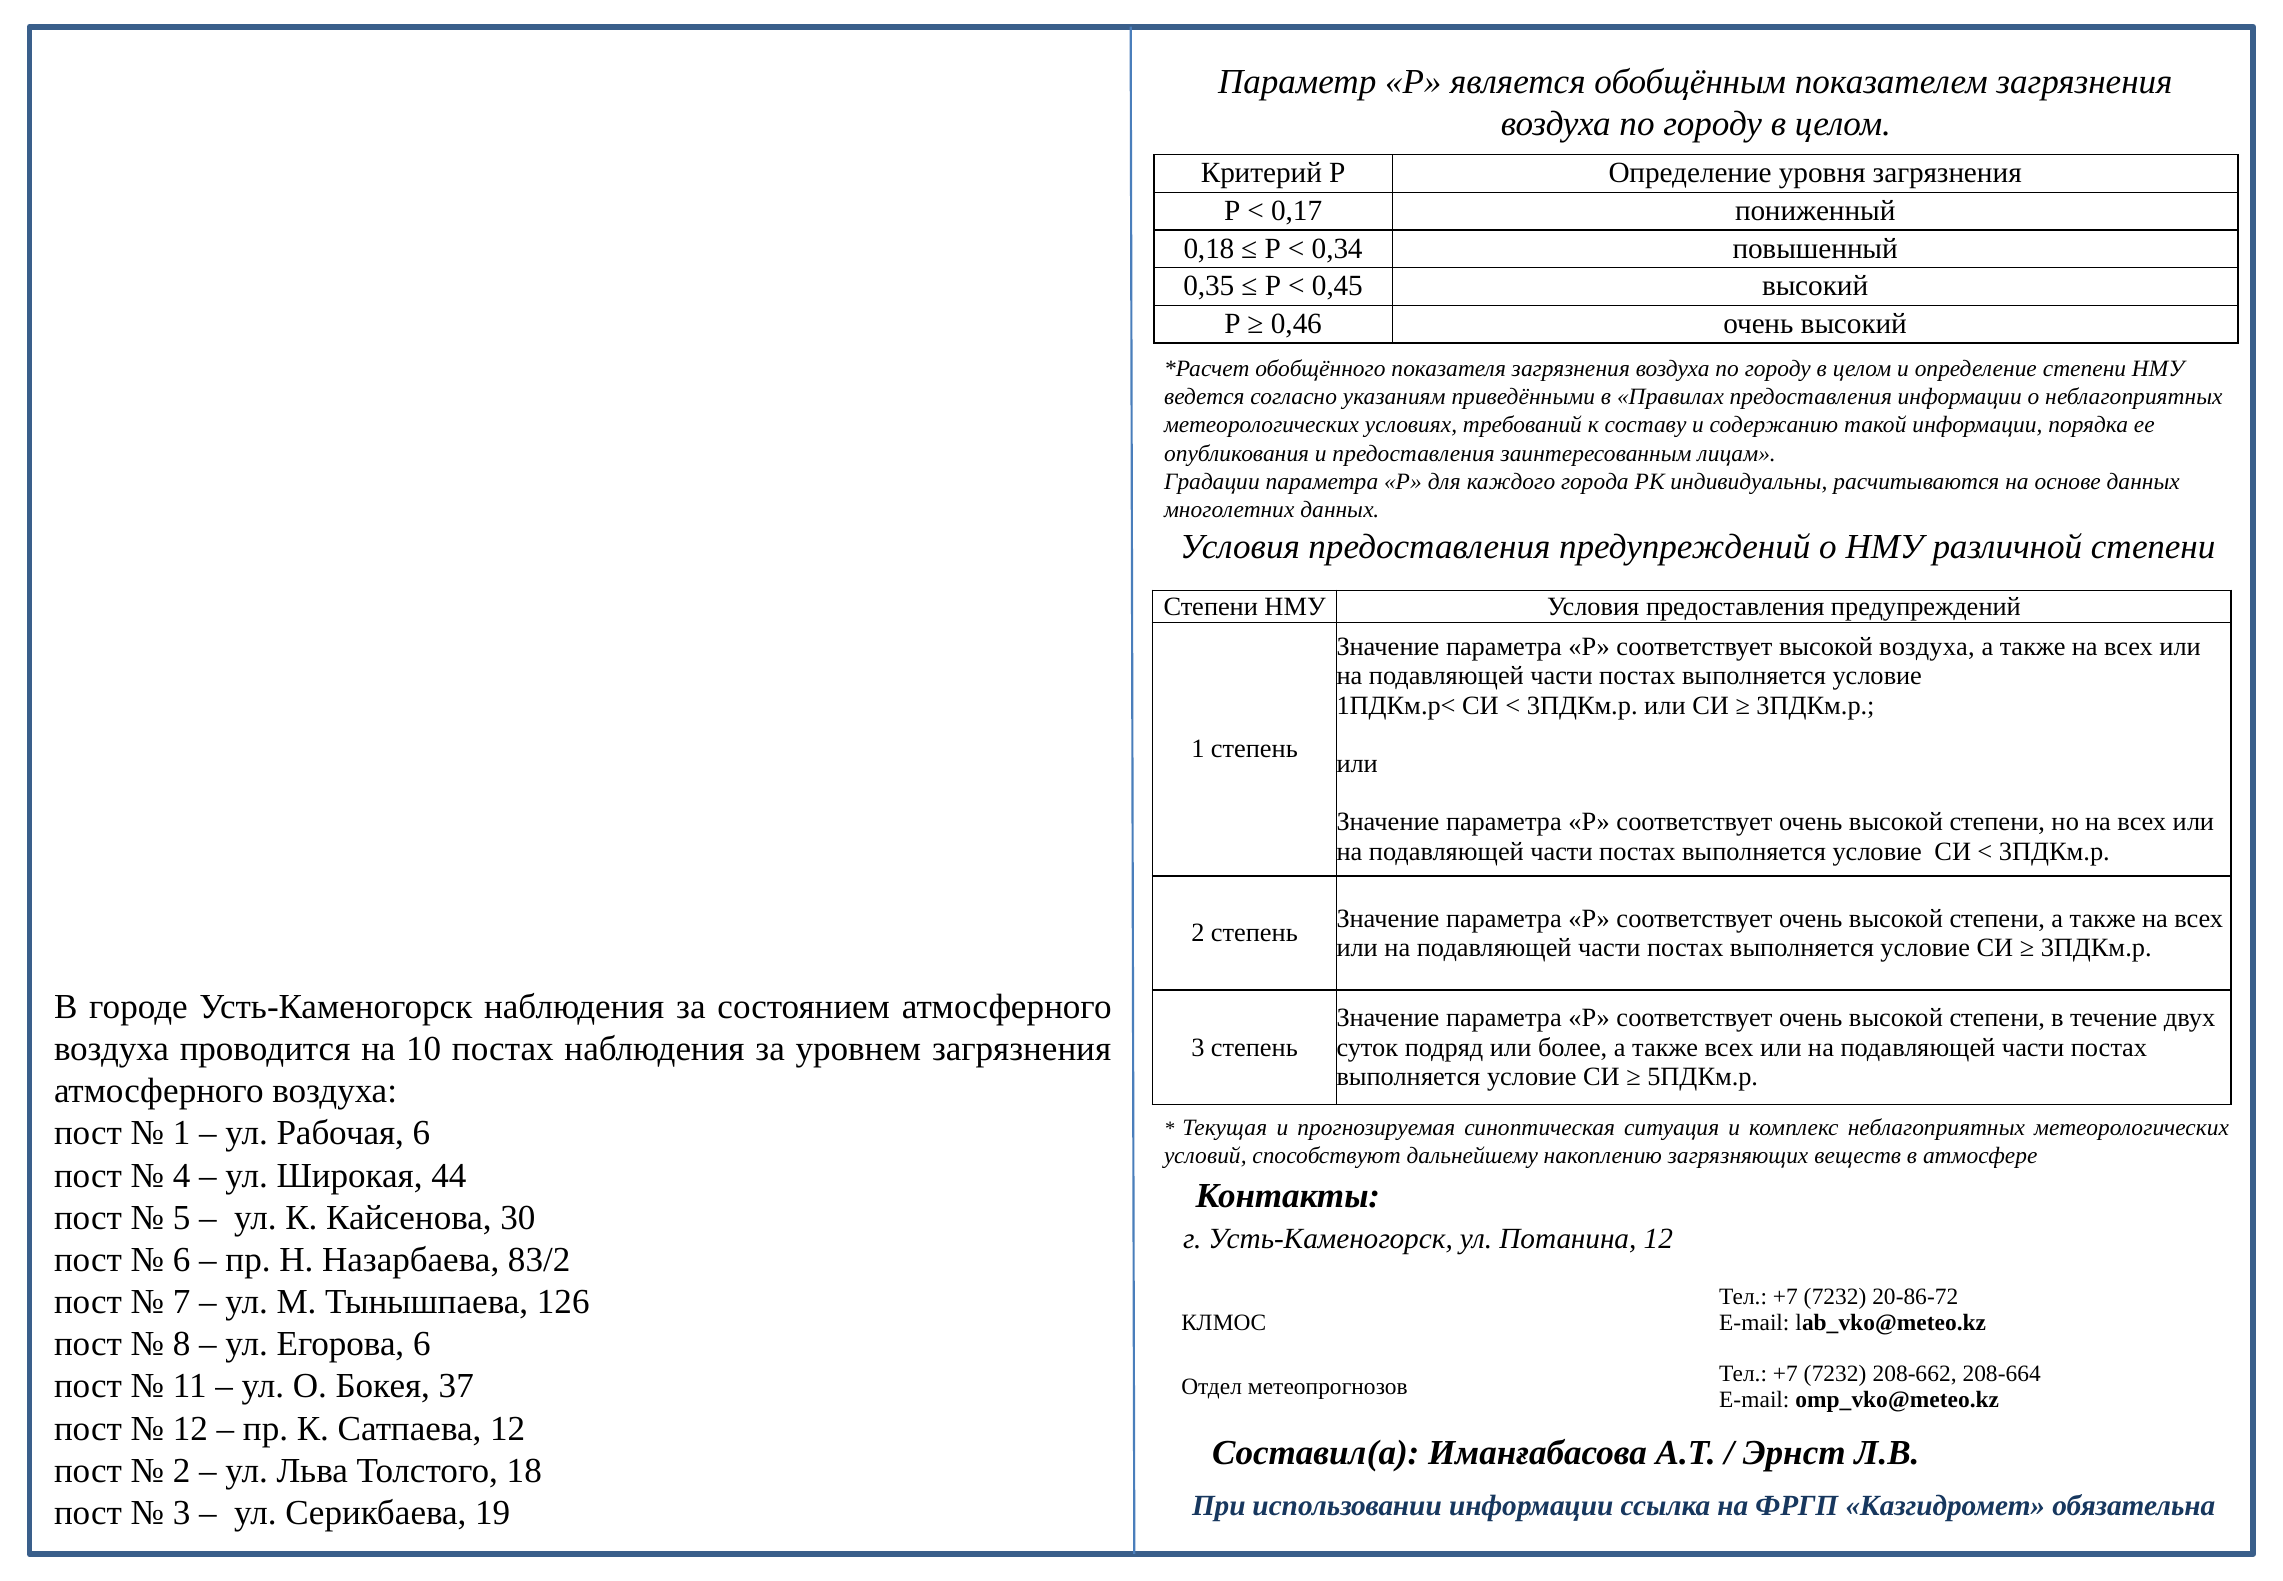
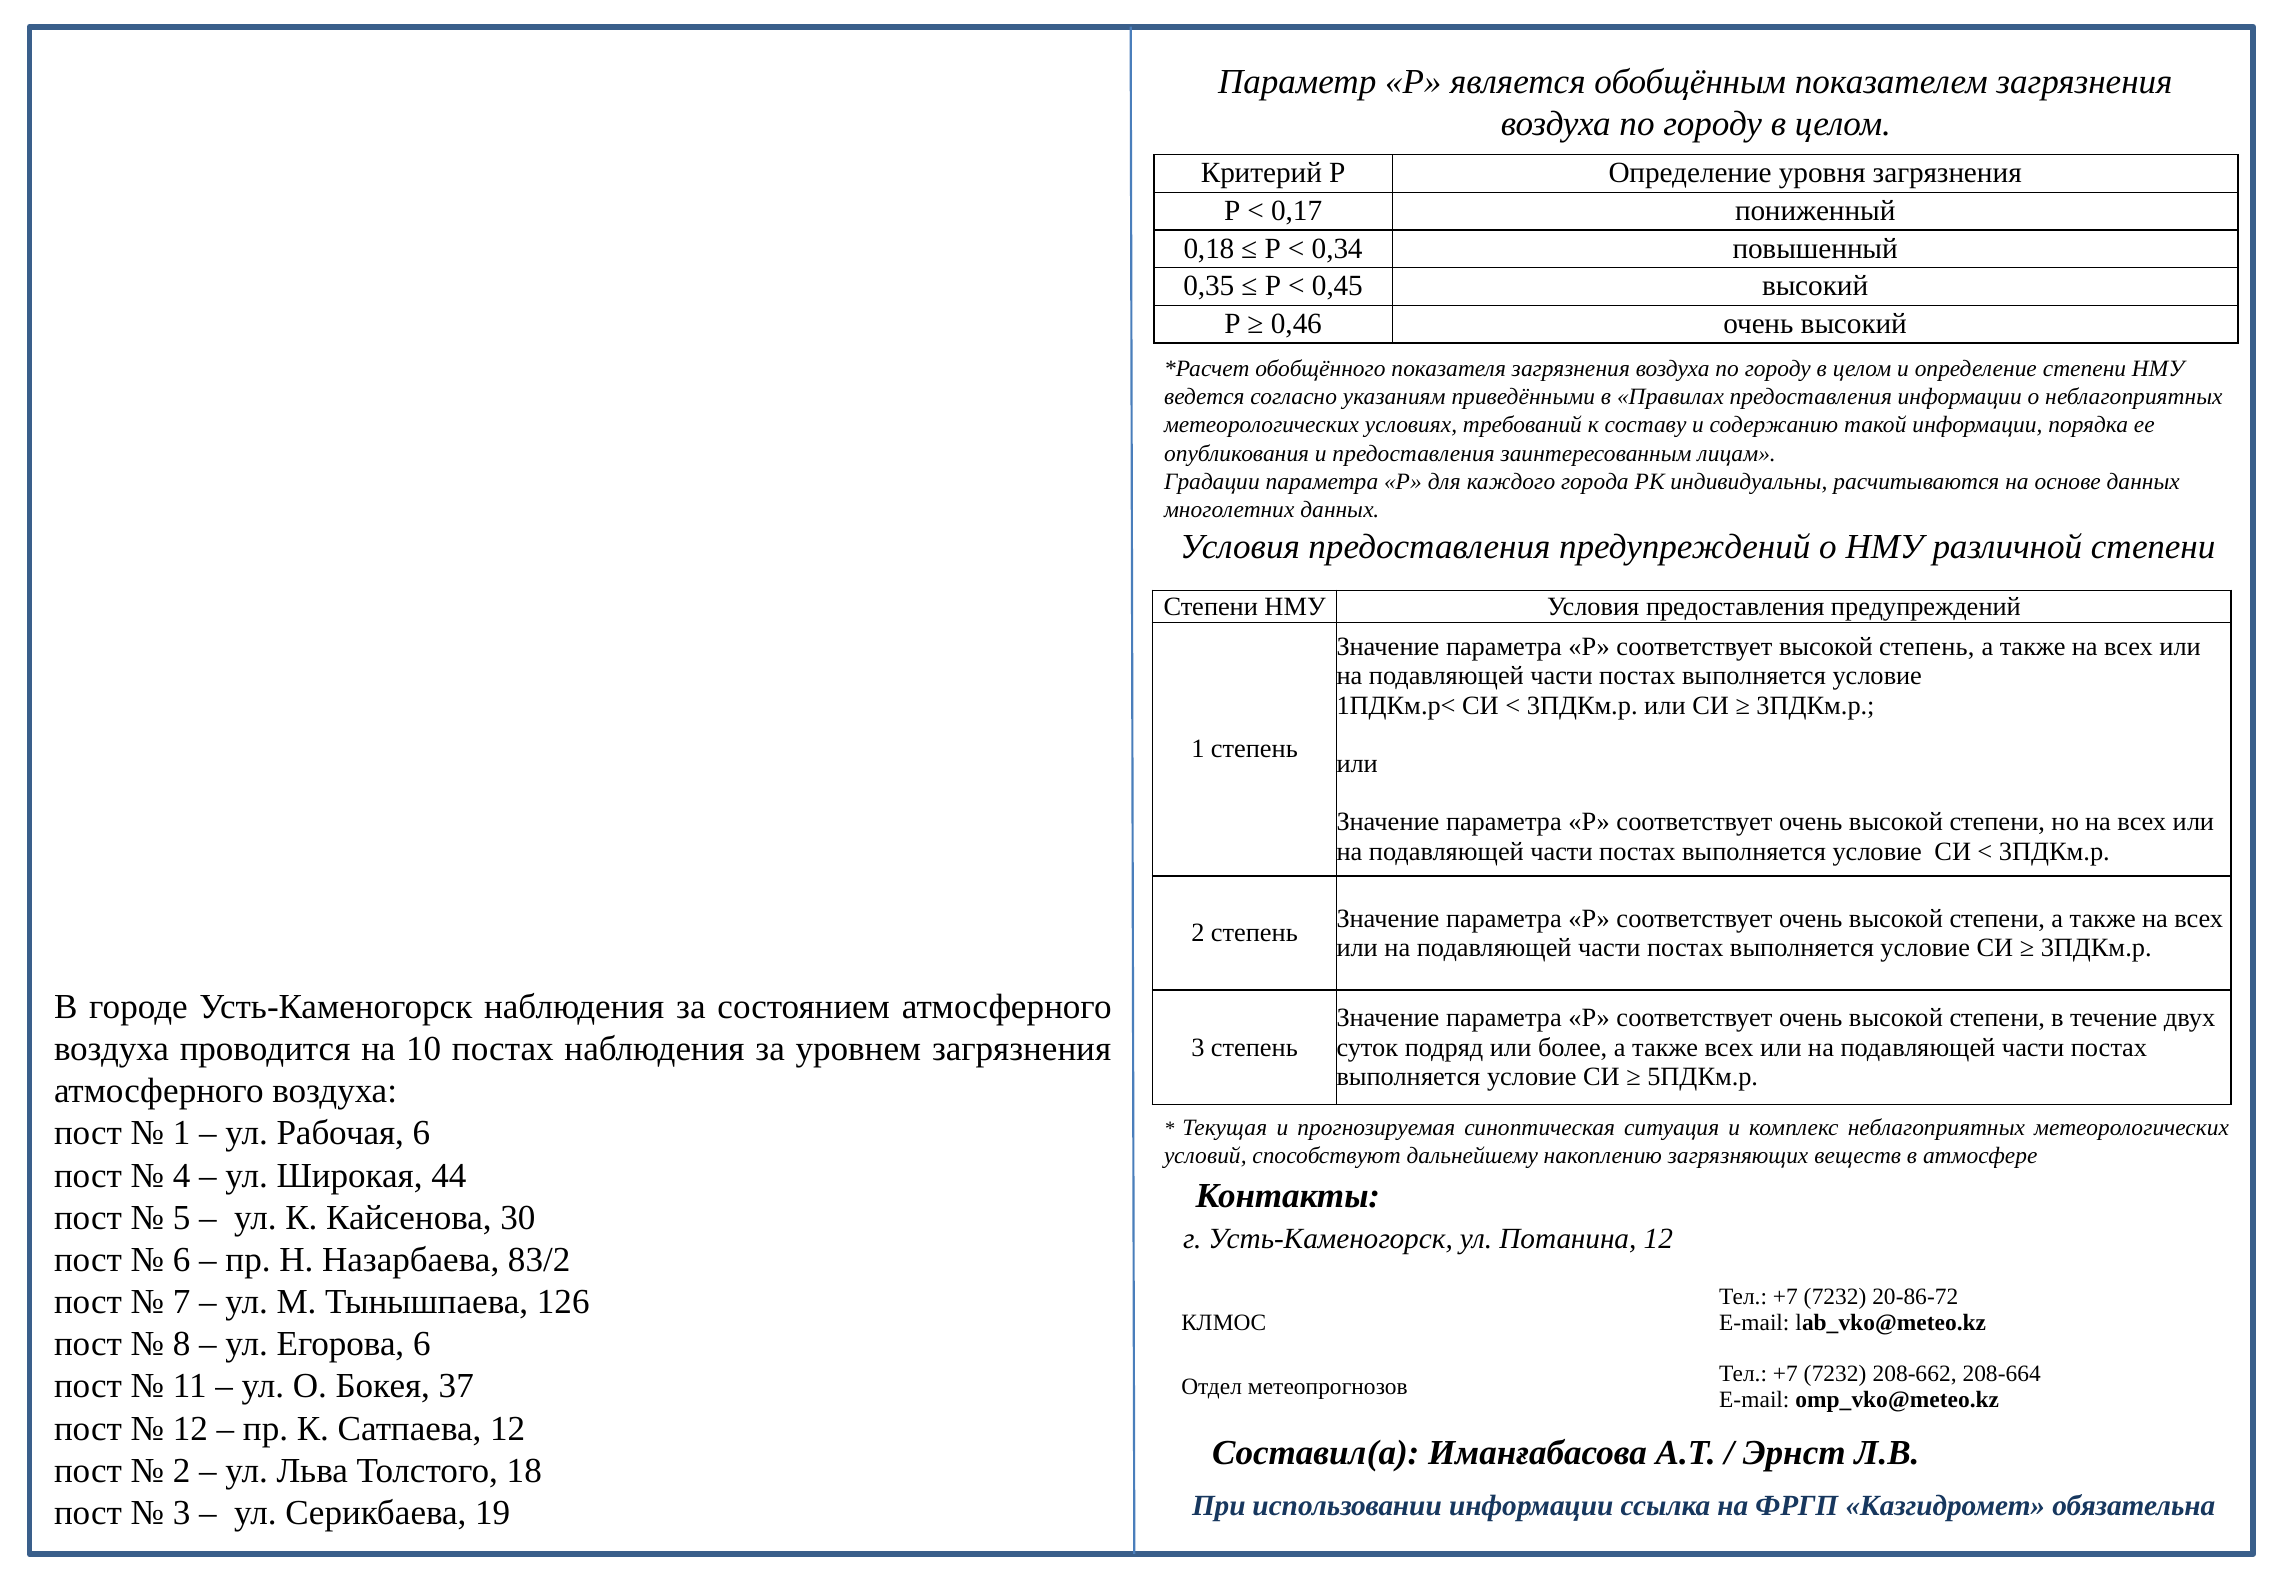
высокой воздуха: воздуха -> степень (1927, 647)
